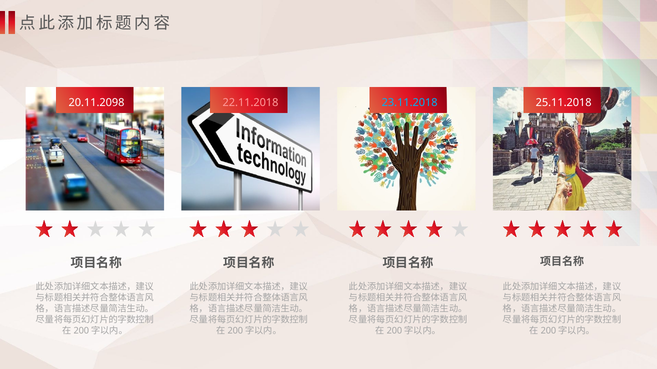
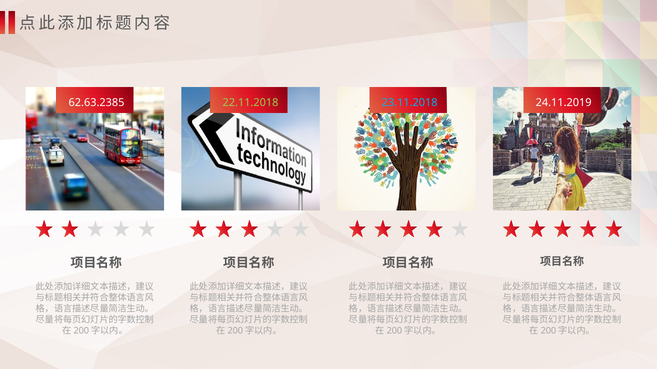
20.11.2098: 20.11.2098 -> 62.63.2385 (97, 103)
22.11.2018 colour: pink -> light green (251, 103)
25.11.2018: 25.11.2018 -> 24.11.2019 (564, 103)
